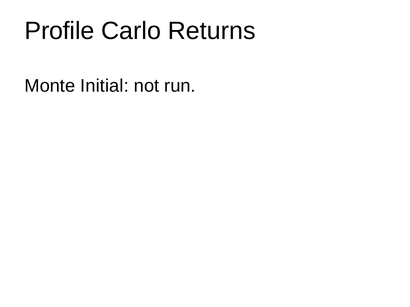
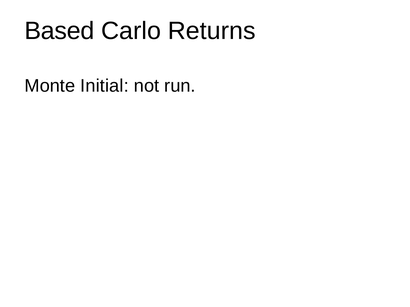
Profile: Profile -> Based (59, 31)
